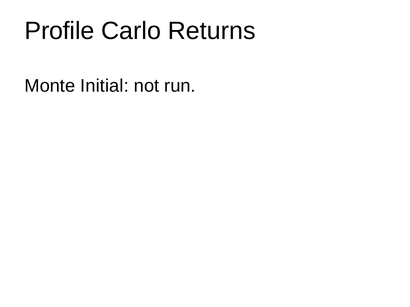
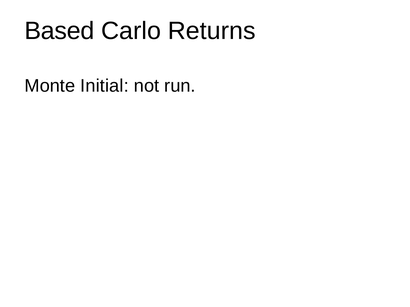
Profile: Profile -> Based (59, 31)
